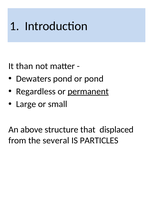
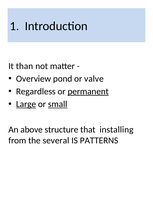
Dewaters: Dewaters -> Overview (34, 79)
or pond: pond -> valve (94, 79)
Large underline: none -> present (26, 104)
small underline: none -> present (58, 104)
displaced: displaced -> installing (116, 130)
PARTICLES: PARTICLES -> PATTERNS (99, 140)
